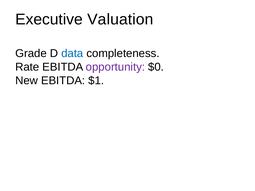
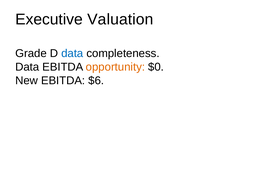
Rate: Rate -> Data (27, 67)
opportunity colour: purple -> orange (115, 67)
$1: $1 -> $6 (96, 81)
